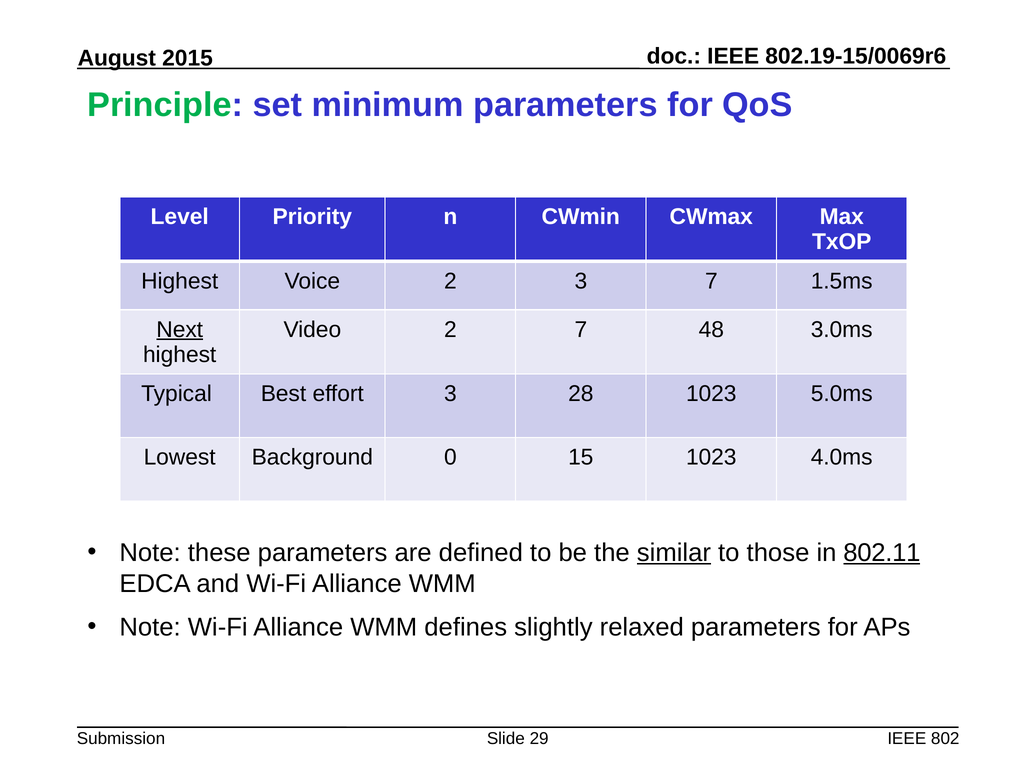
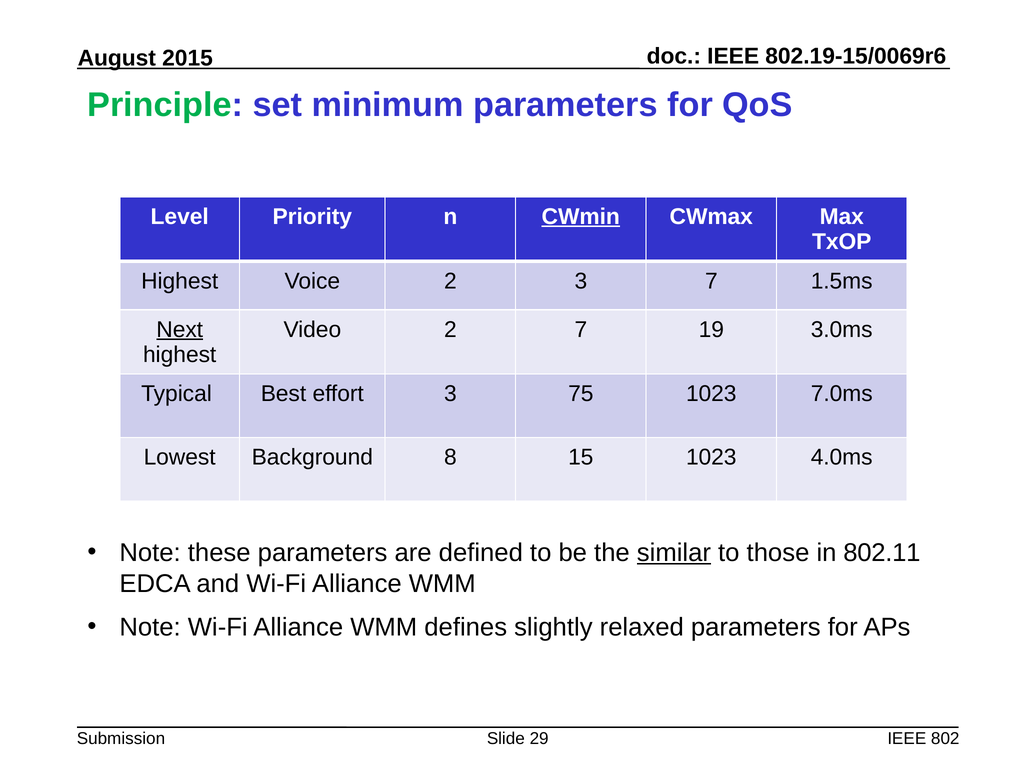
CWmin underline: none -> present (581, 217)
48: 48 -> 19 (711, 330)
28: 28 -> 75 (581, 394)
5.0ms: 5.0ms -> 7.0ms (842, 394)
0: 0 -> 8 (450, 458)
802.11 underline: present -> none (882, 553)
